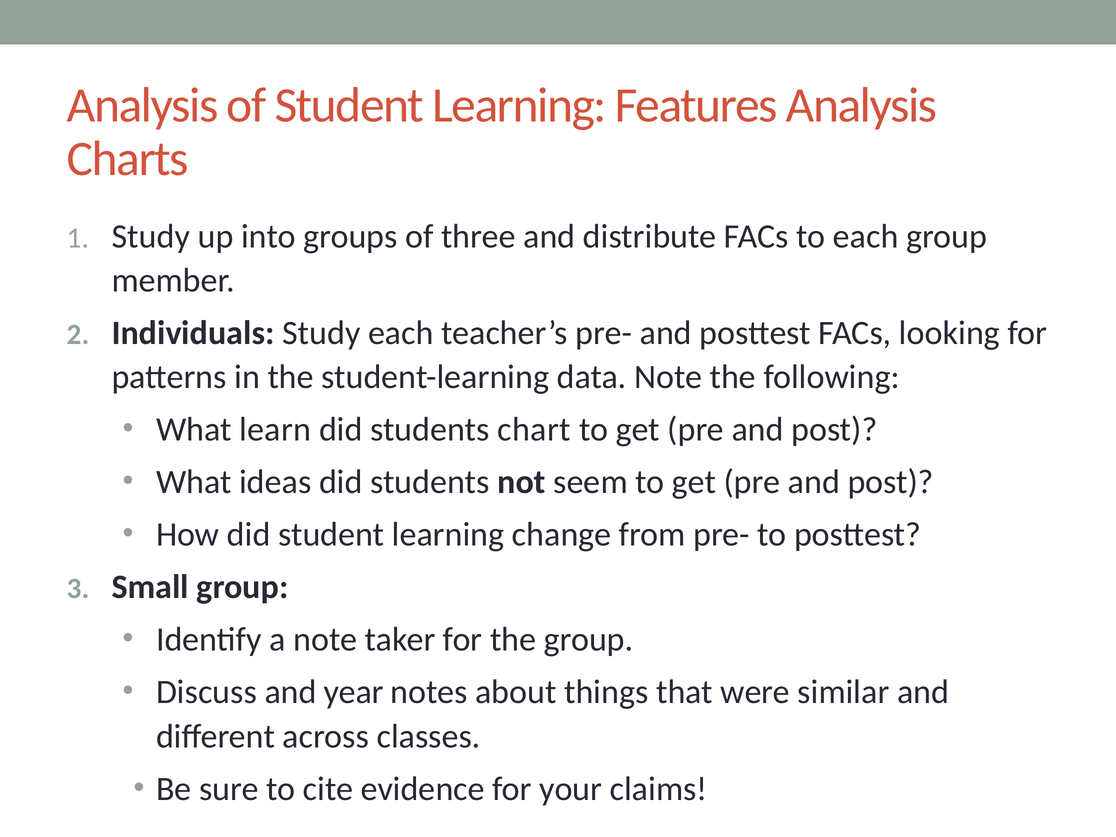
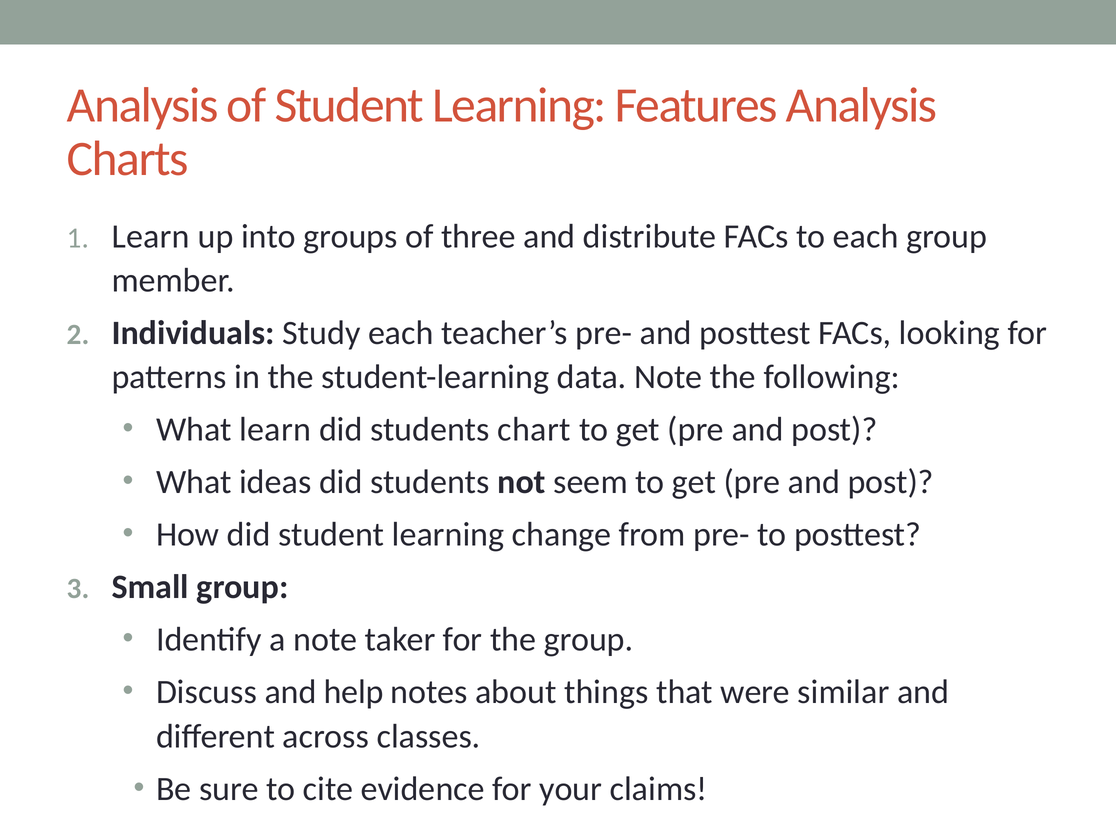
Study: Study -> Learn (151, 236)
year: year -> help (354, 692)
